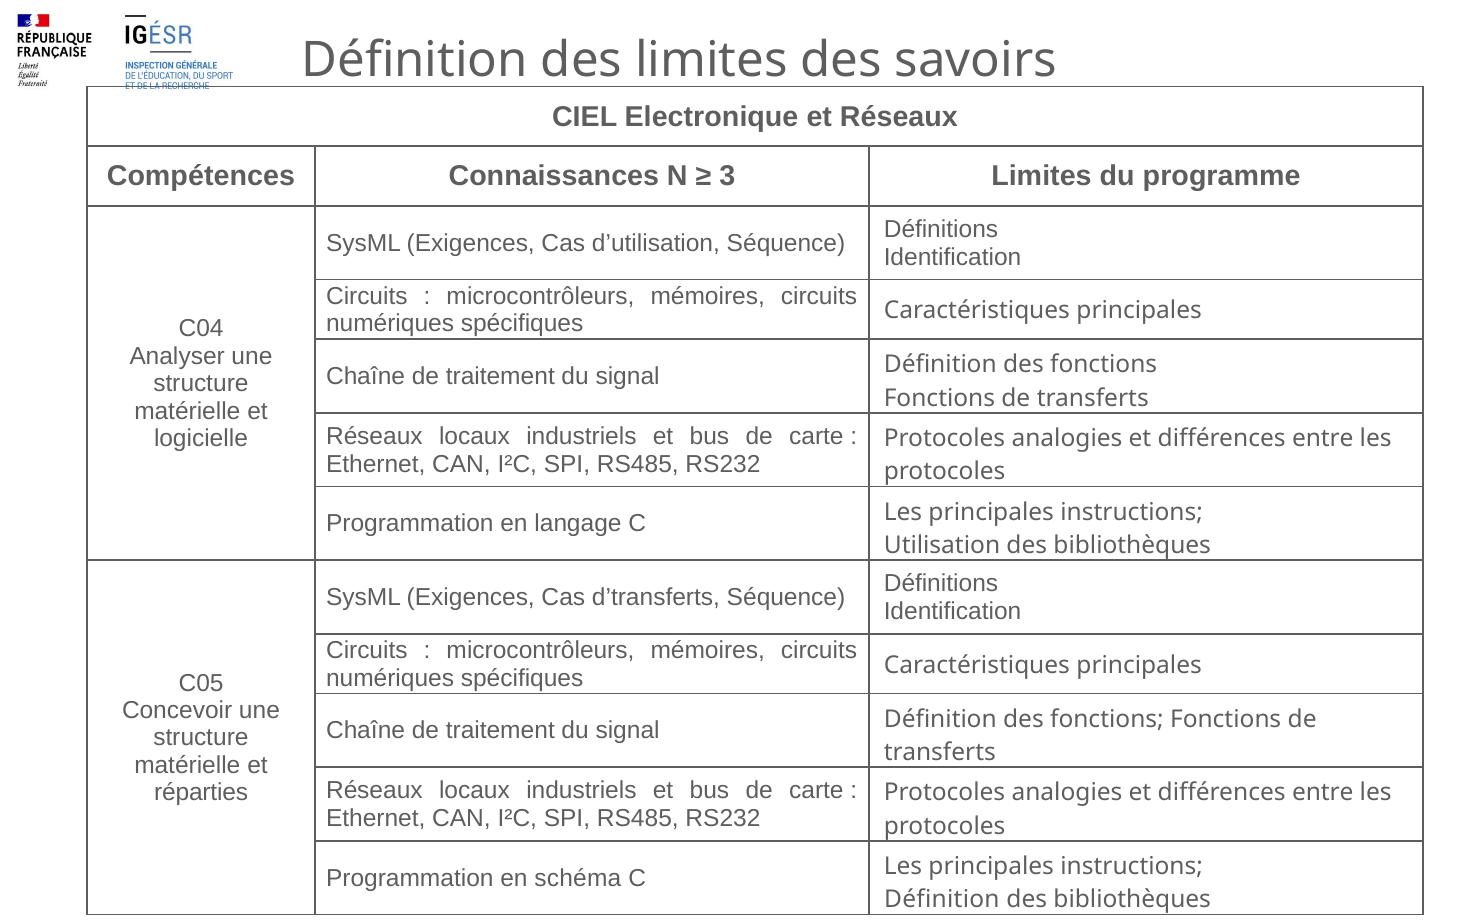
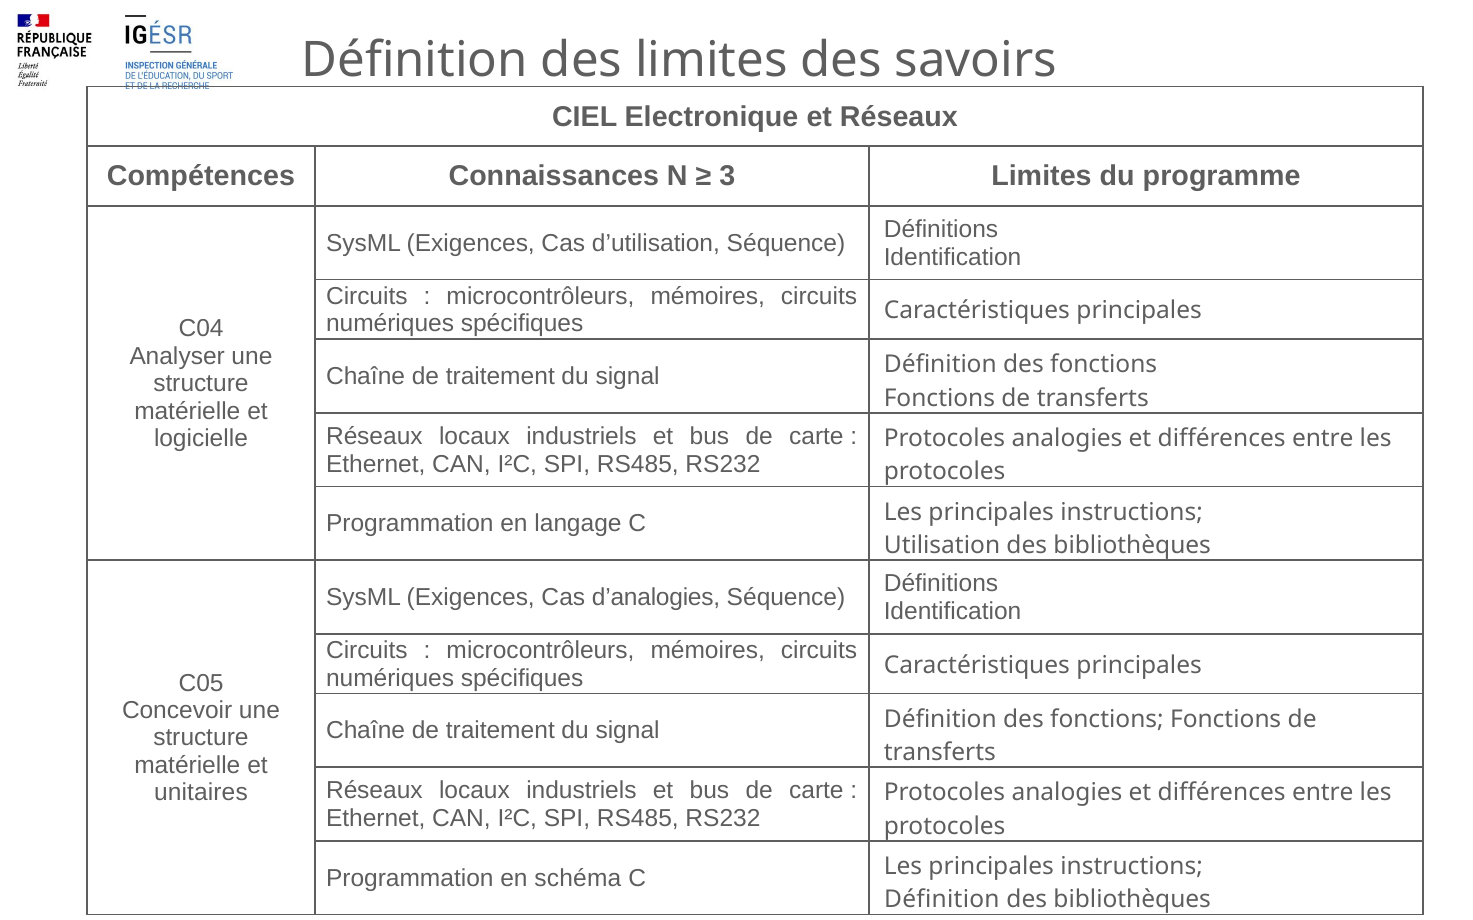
d’transferts: d’transferts -> d’analogies (656, 598)
réparties: réparties -> unitaires (201, 793)
